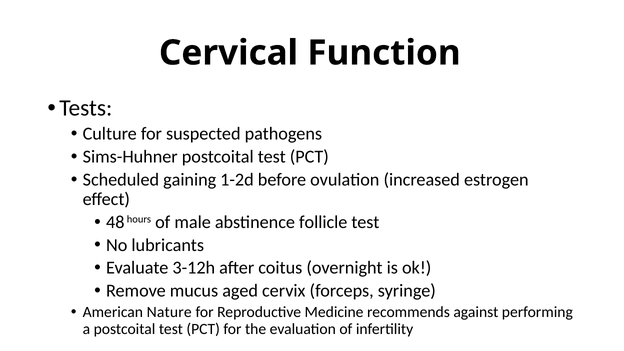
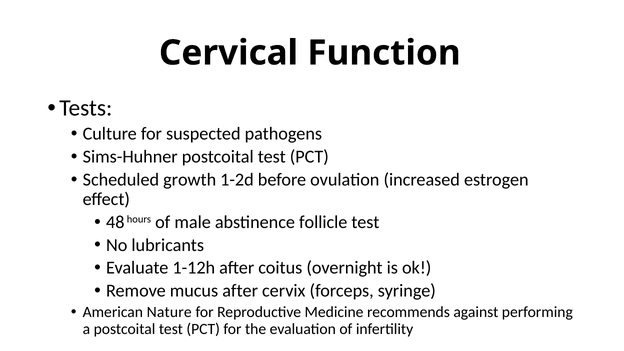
gaining: gaining -> growth (190, 180)
3-12h: 3-12h -> 1-12h (194, 268)
mucus aged: aged -> after (240, 291)
